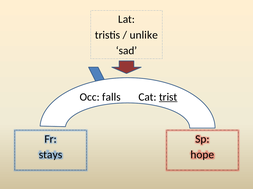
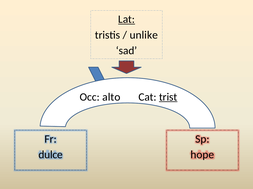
Lat underline: none -> present (127, 19)
falls: falls -> alto (111, 97)
stays: stays -> dulce (51, 155)
